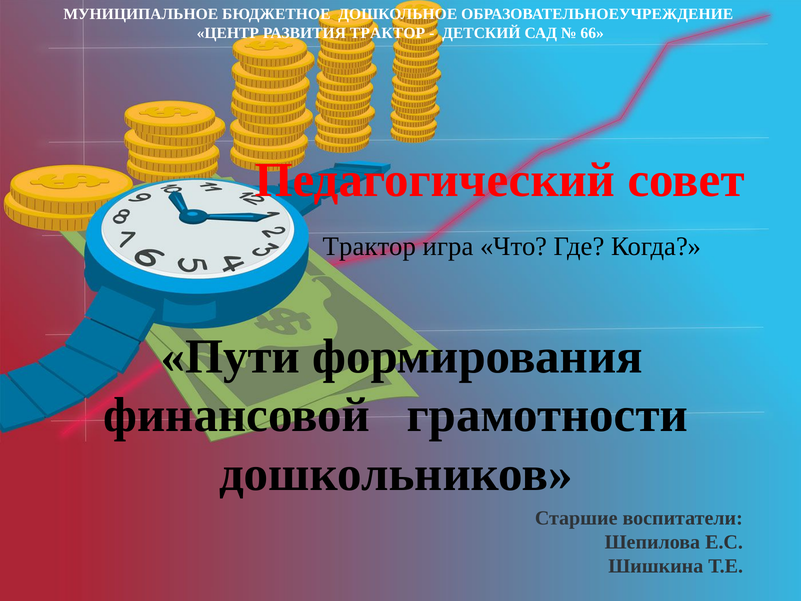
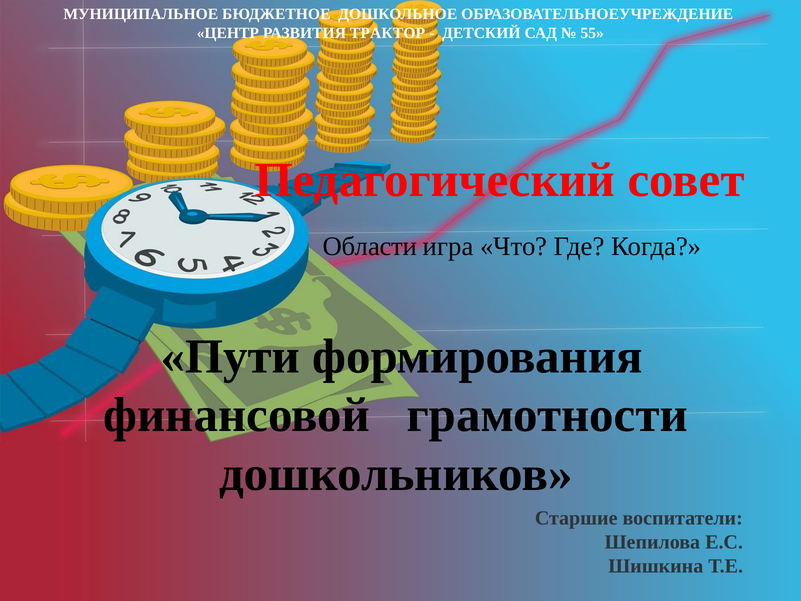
66: 66 -> 55 (592, 33)
Трактор: Трактор -> Области (370, 246)
